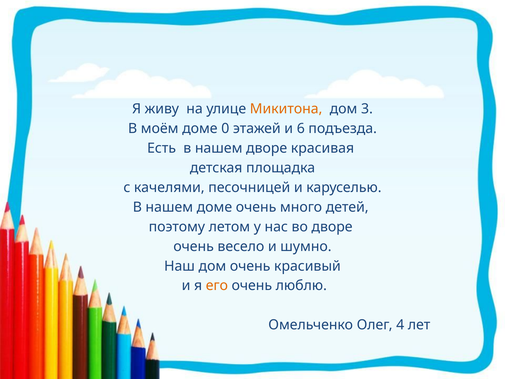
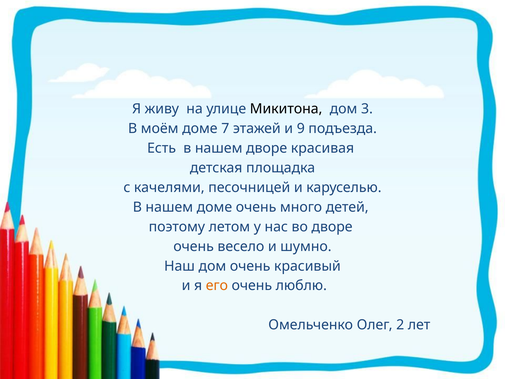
Микитона colour: orange -> black (286, 109)
0: 0 -> 7 (225, 128)
6: 6 -> 9 (301, 128)
4: 4 -> 2 (400, 325)
